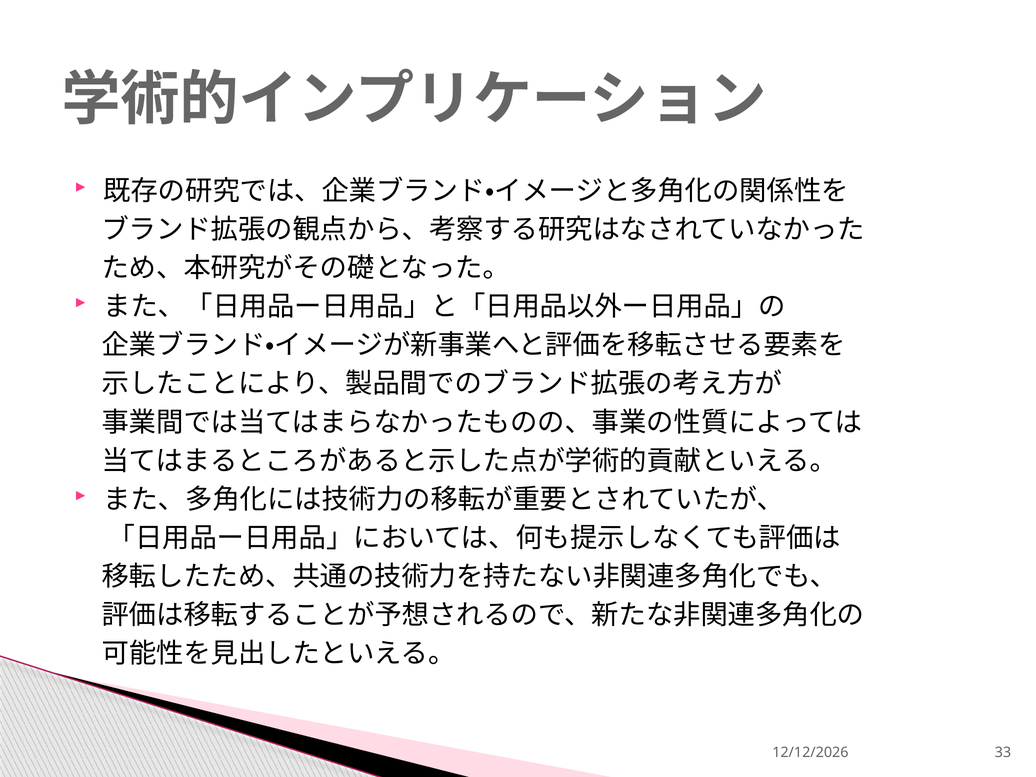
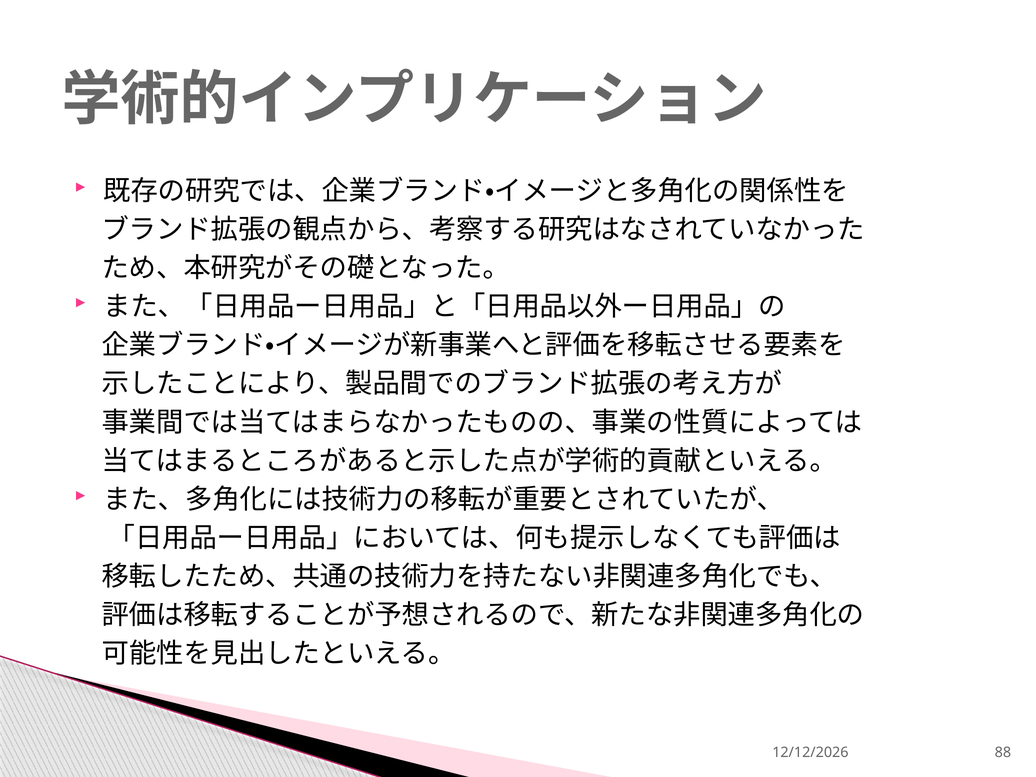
33: 33 -> 88 (1003, 752)
